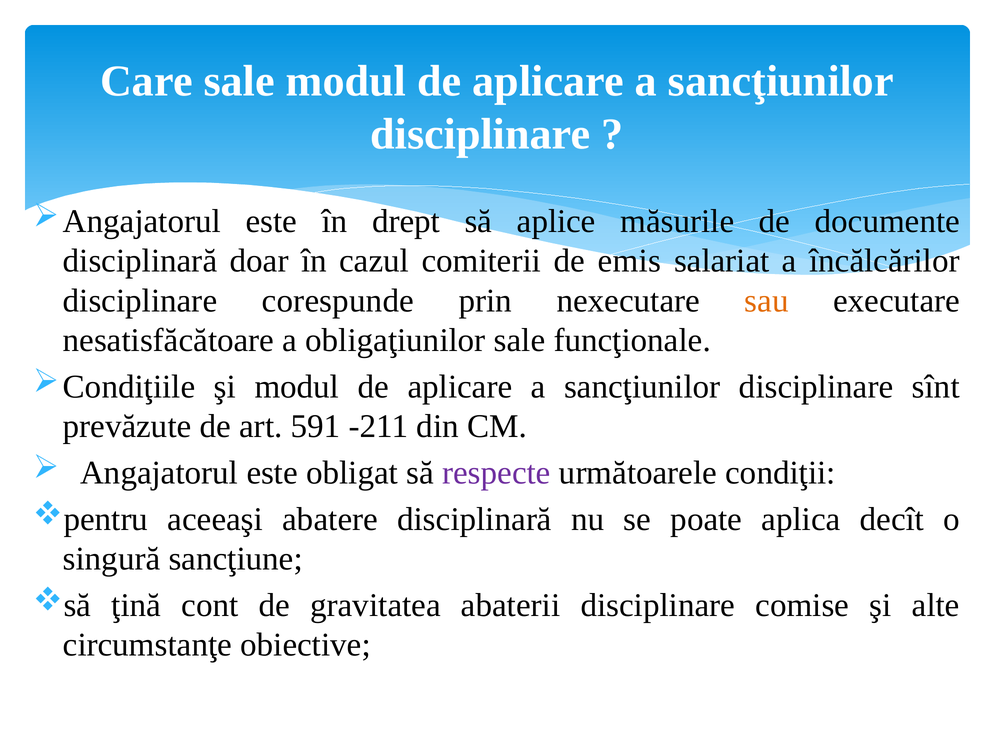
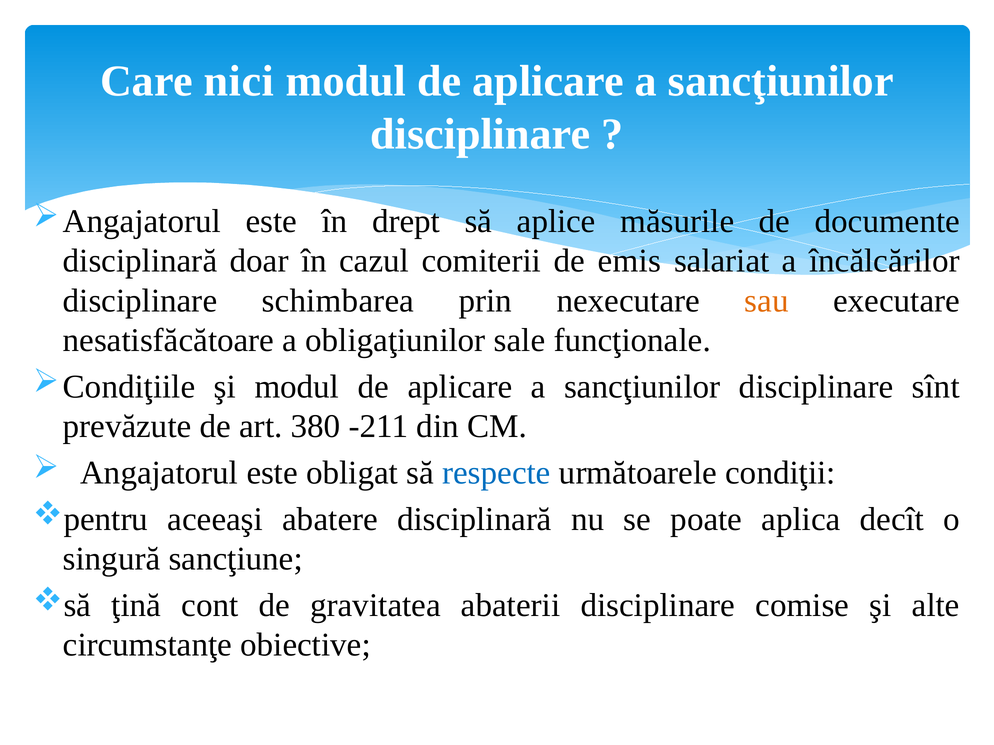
Care sale: sale -> nici (239, 81)
corespunde: corespunde -> schimbarea (338, 301)
591: 591 -> 380 (316, 427)
respecte colour: purple -> blue (496, 473)
